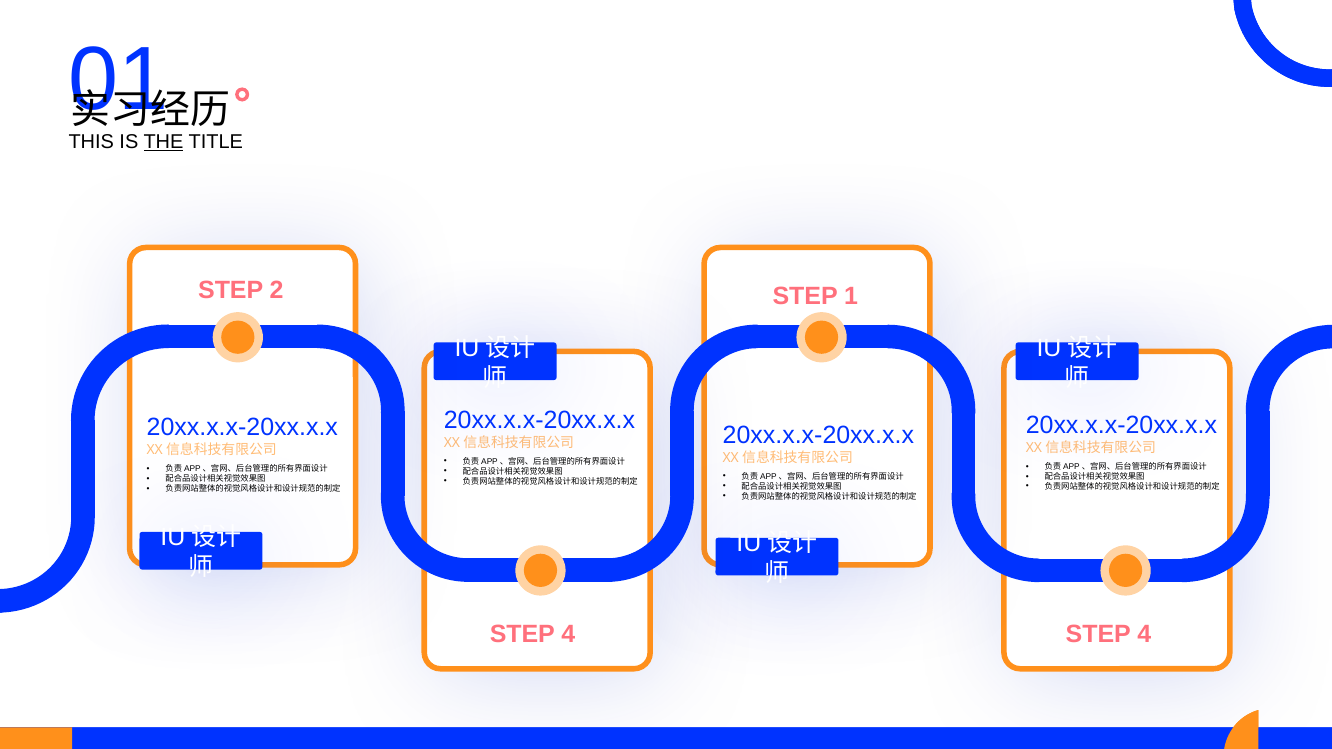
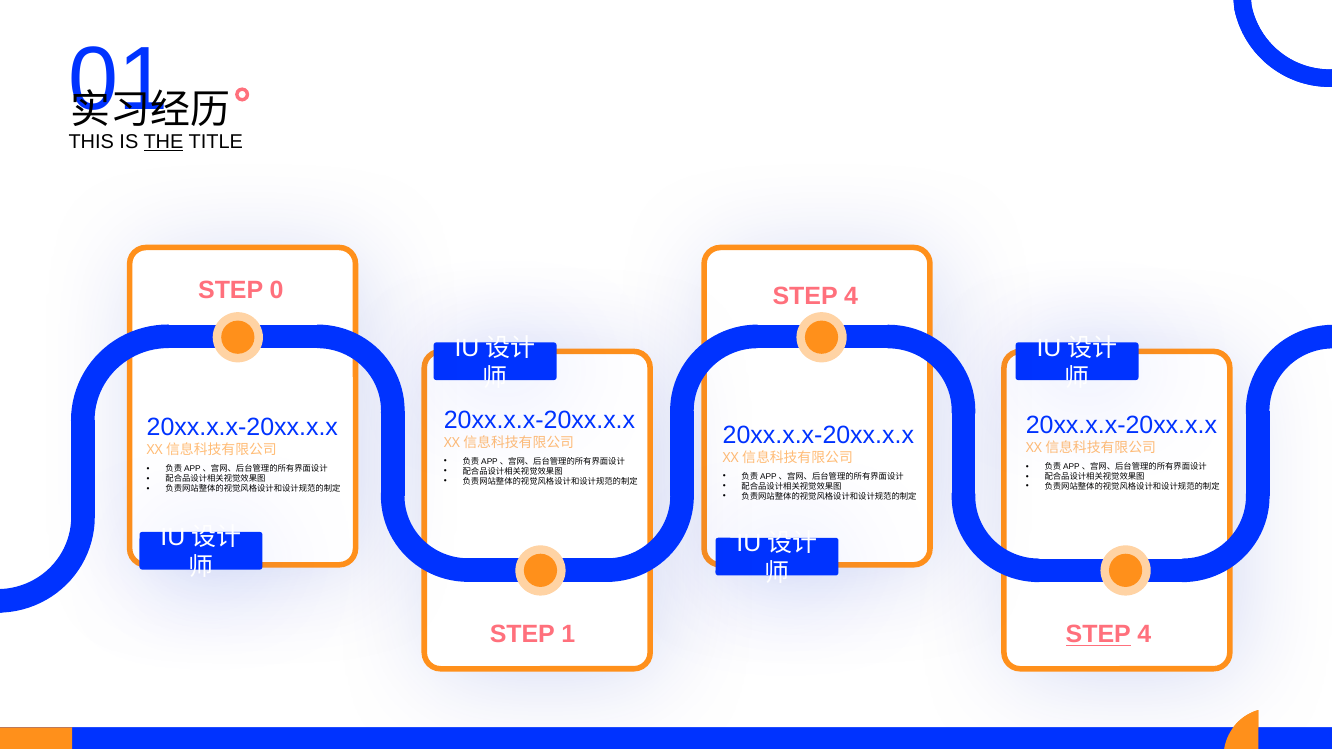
2: 2 -> 0 (277, 290)
1: 1 -> 4 (851, 296)
4: 4 -> 1 (568, 635)
STEP underline: none -> present (1098, 635)
